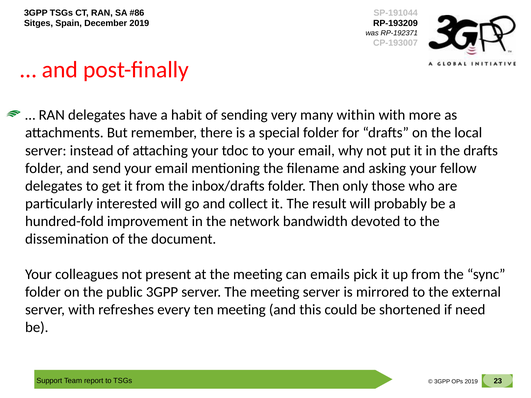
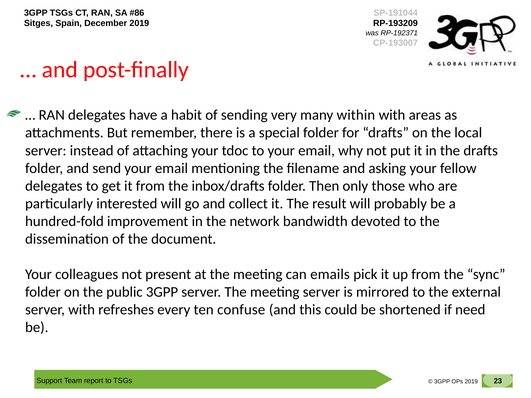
more: more -> areas (425, 115)
ten meeting: meeting -> confuse (241, 310)
